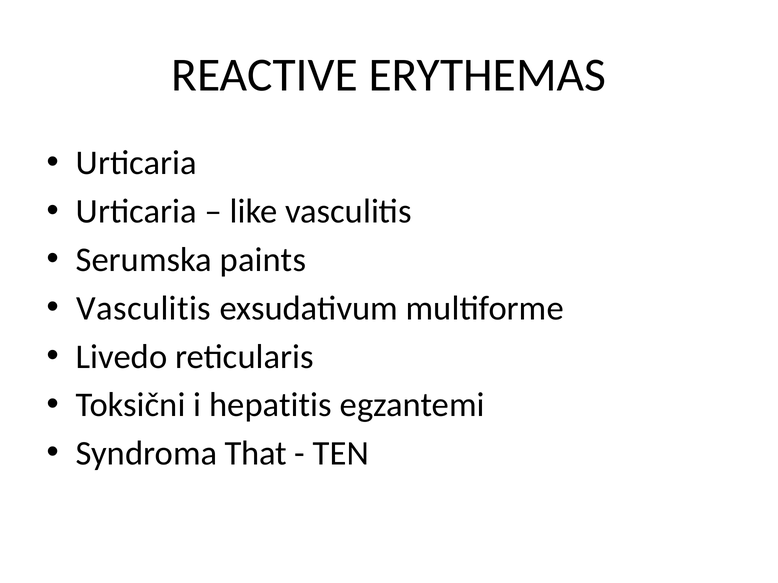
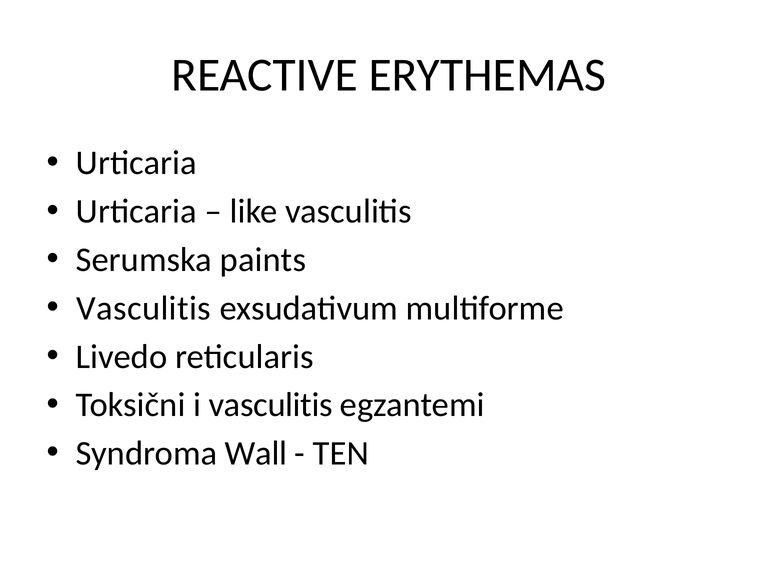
i hepatitis: hepatitis -> vasculitis (271, 405)
That: That -> Wall (256, 454)
